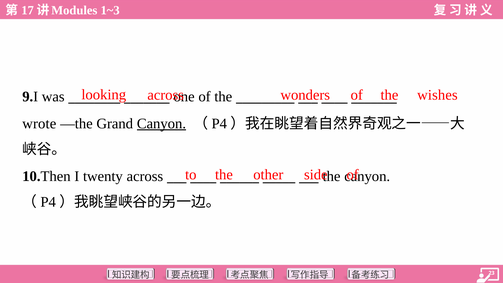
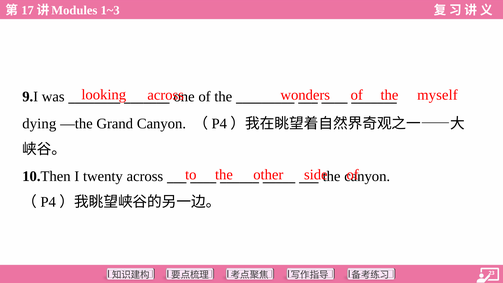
wishes: wishes -> myself (437, 95)
wrote: wrote -> dying (39, 123)
Canyon underline: present -> none (161, 123)
